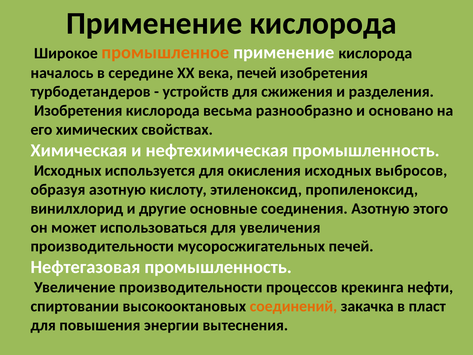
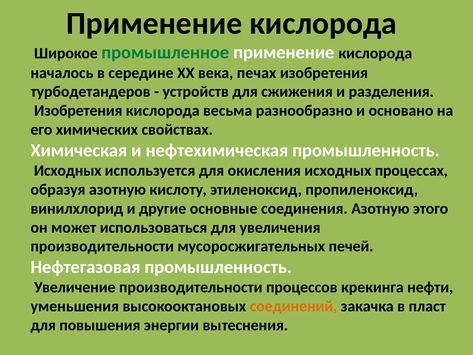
промышленное colour: orange -> green (165, 52)
века печей: печей -> печах (257, 73)
выбросов: выбросов -> процессах (411, 171)
спиртовании: спиртовании -> уменьшения (75, 306)
